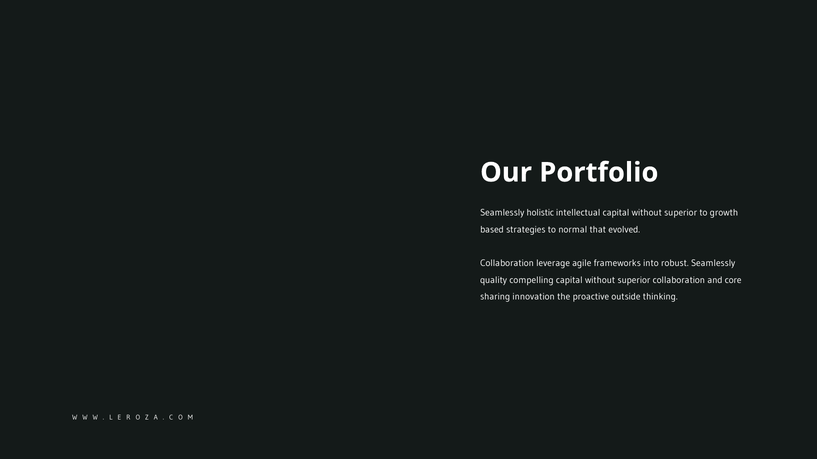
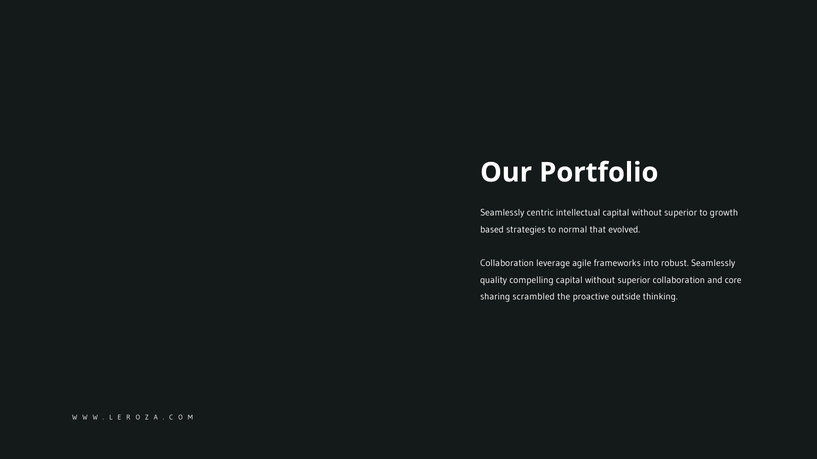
holistic: holistic -> centric (540, 213)
innovation: innovation -> scrambled (534, 297)
